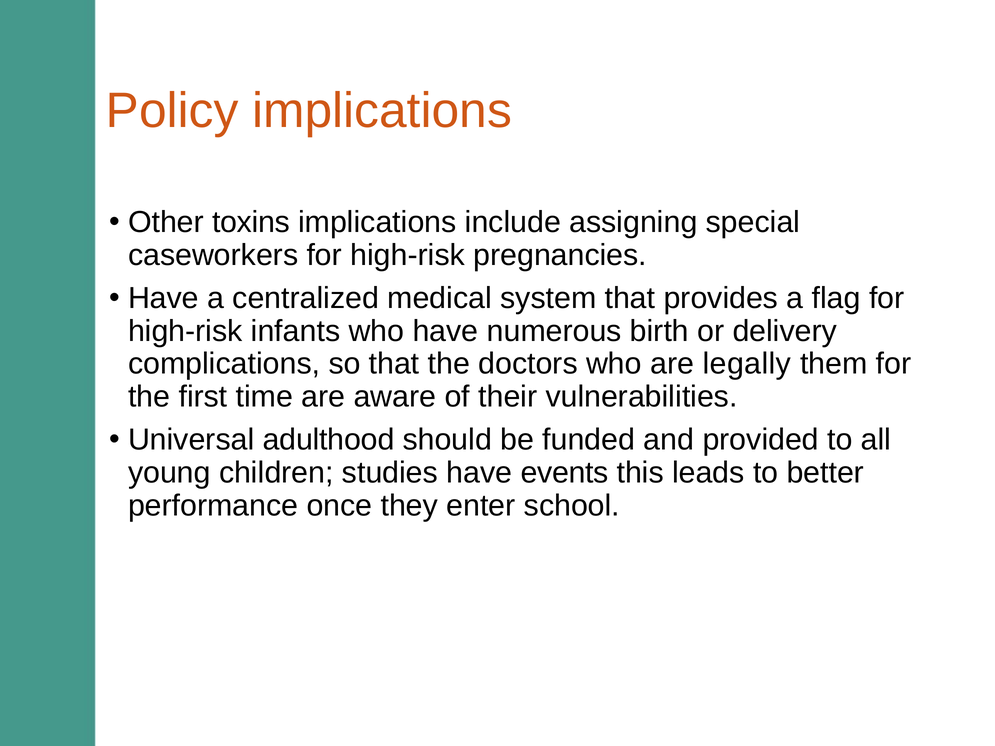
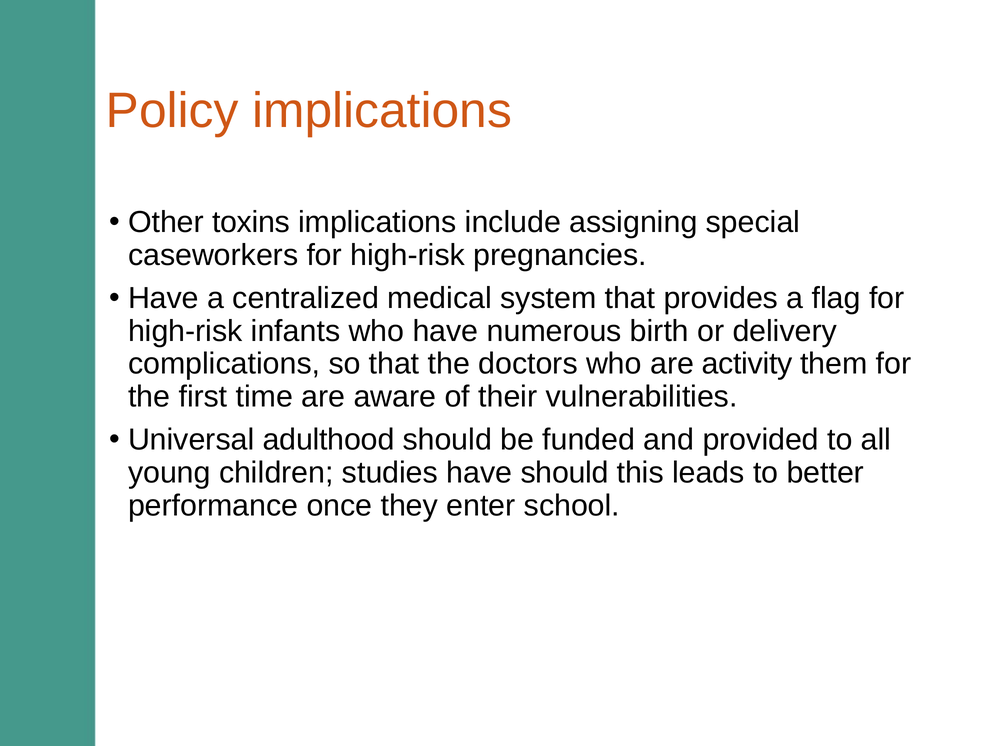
legally: legally -> activity (747, 364)
have events: events -> should (565, 473)
